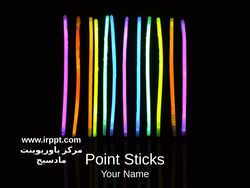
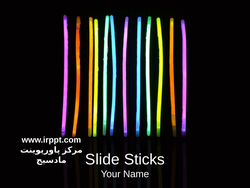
Point: Point -> Slide (102, 159)
